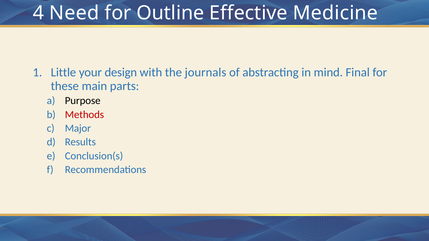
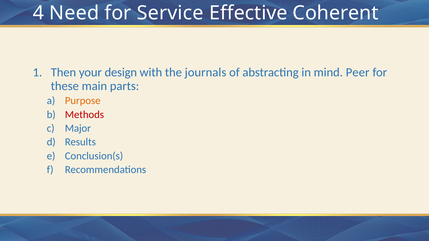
Outline: Outline -> Service (170, 13)
Medicine: Medicine -> Coherent (336, 13)
Little: Little -> Then (63, 73)
Final: Final -> Peer (358, 73)
Purpose colour: black -> orange (83, 101)
